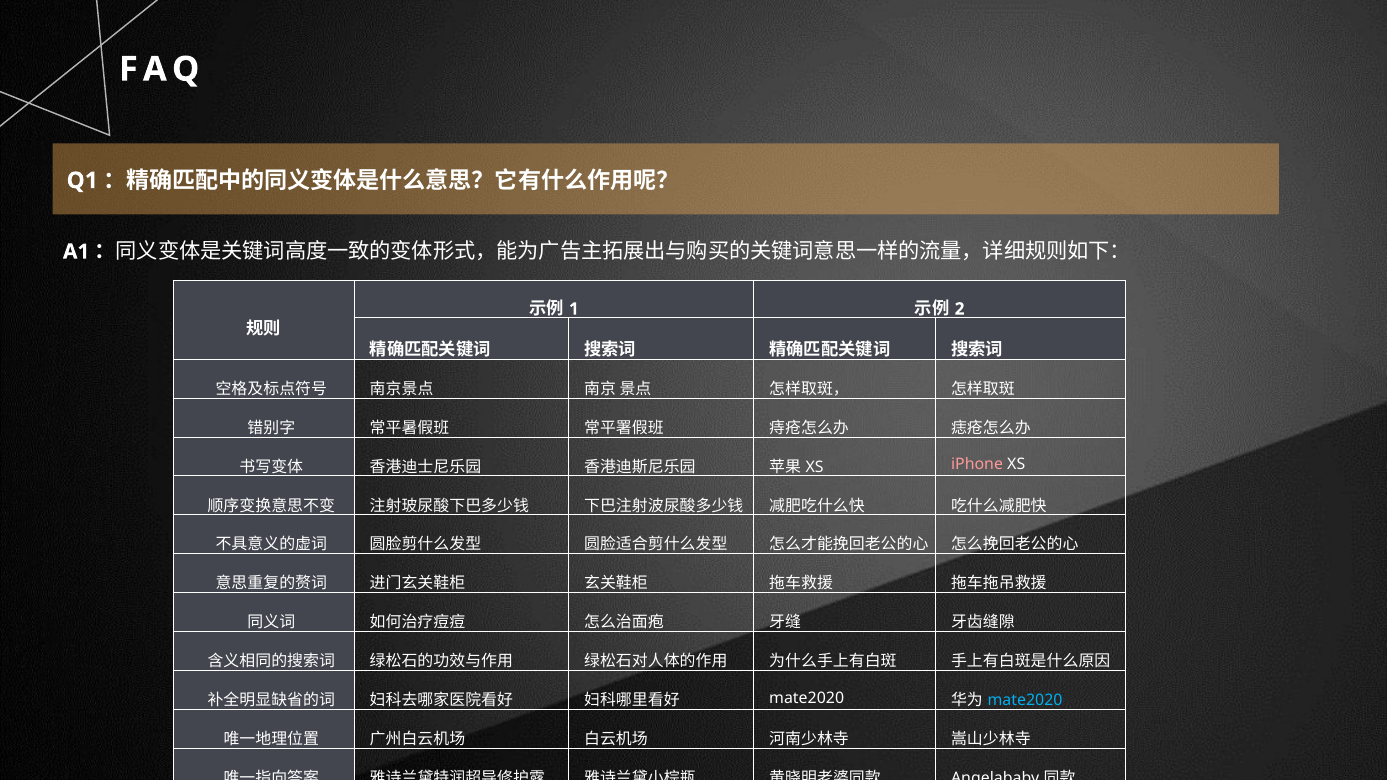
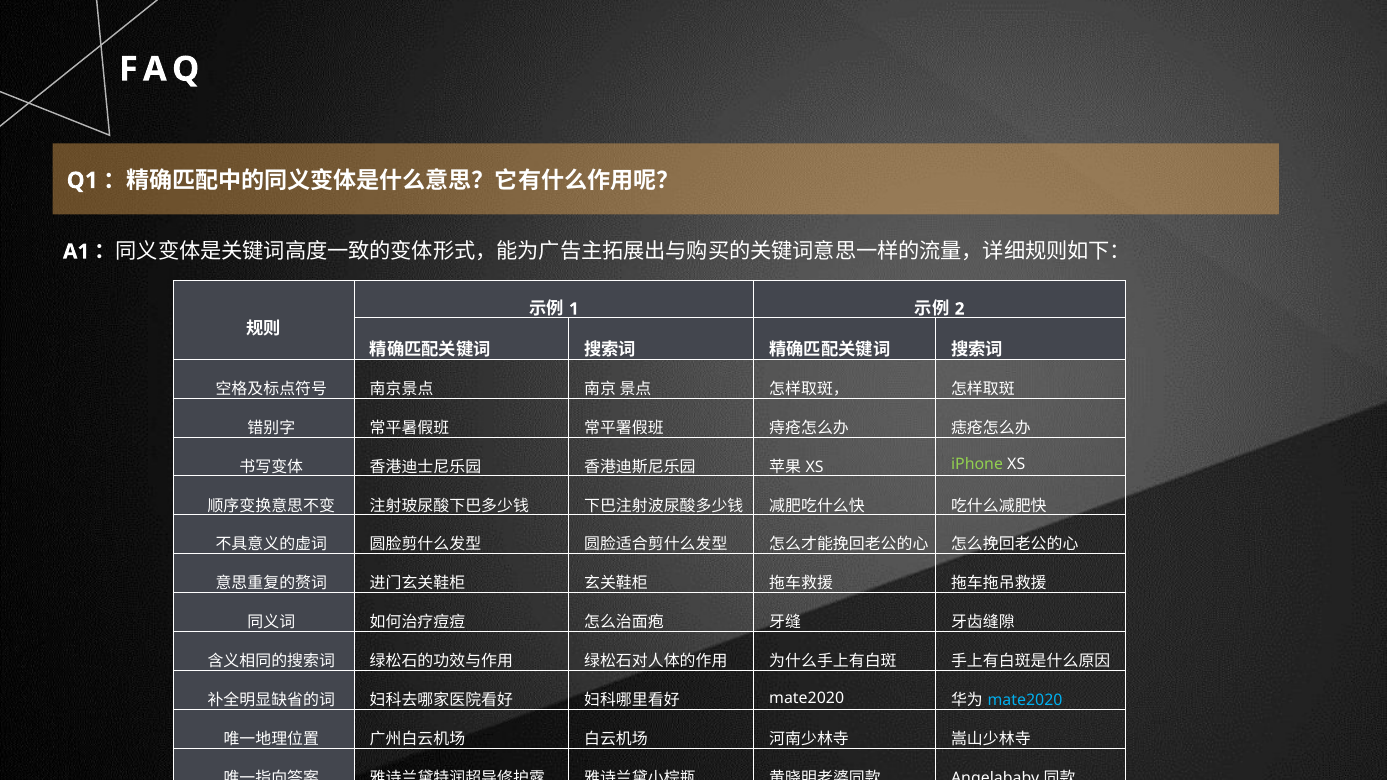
iPhone colour: pink -> light green (977, 465)
